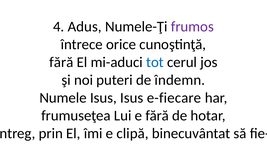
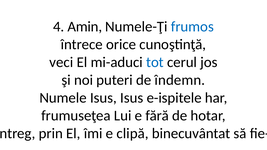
Adus: Adus -> Amin (85, 27)
frumos colour: purple -> blue (192, 27)
fără: fără -> veci (61, 62)
e-fiecare: e-fiecare -> e-ispitele (174, 98)
